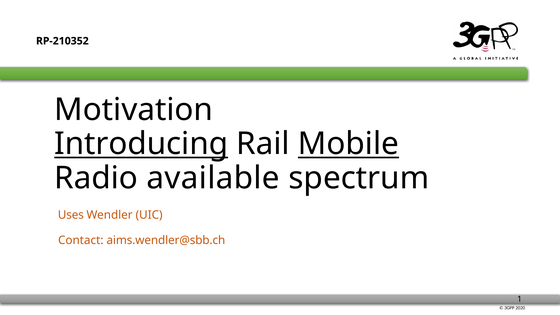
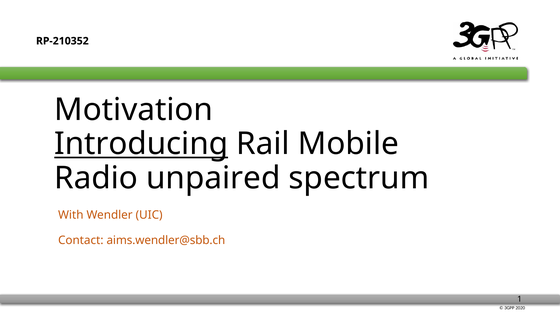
Mobile underline: present -> none (348, 144)
available: available -> unpaired (213, 178)
Uses: Uses -> With (71, 215)
